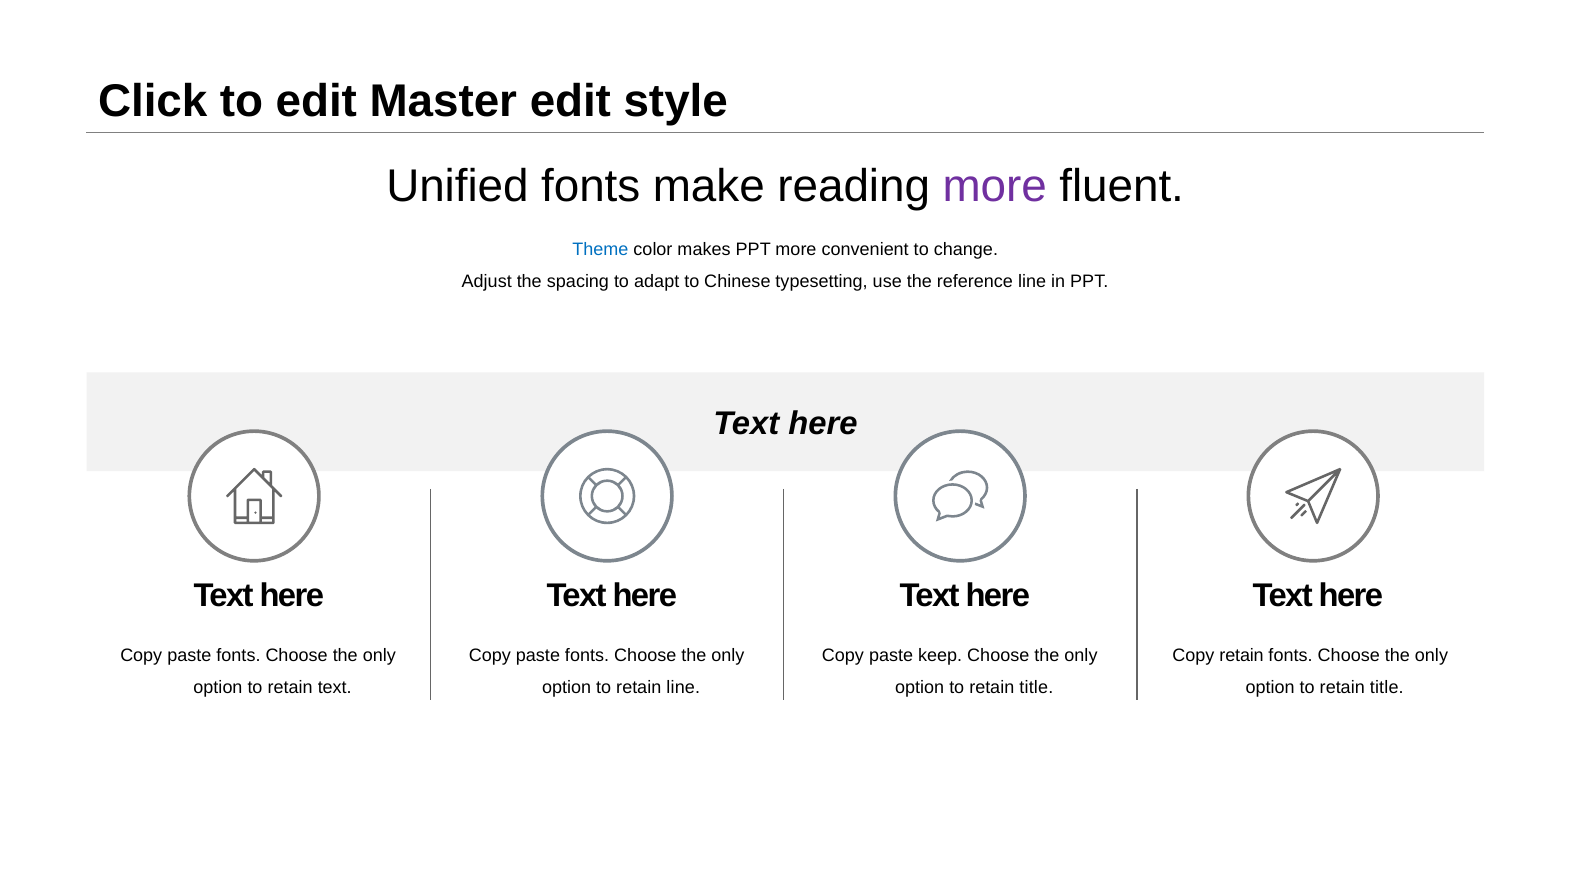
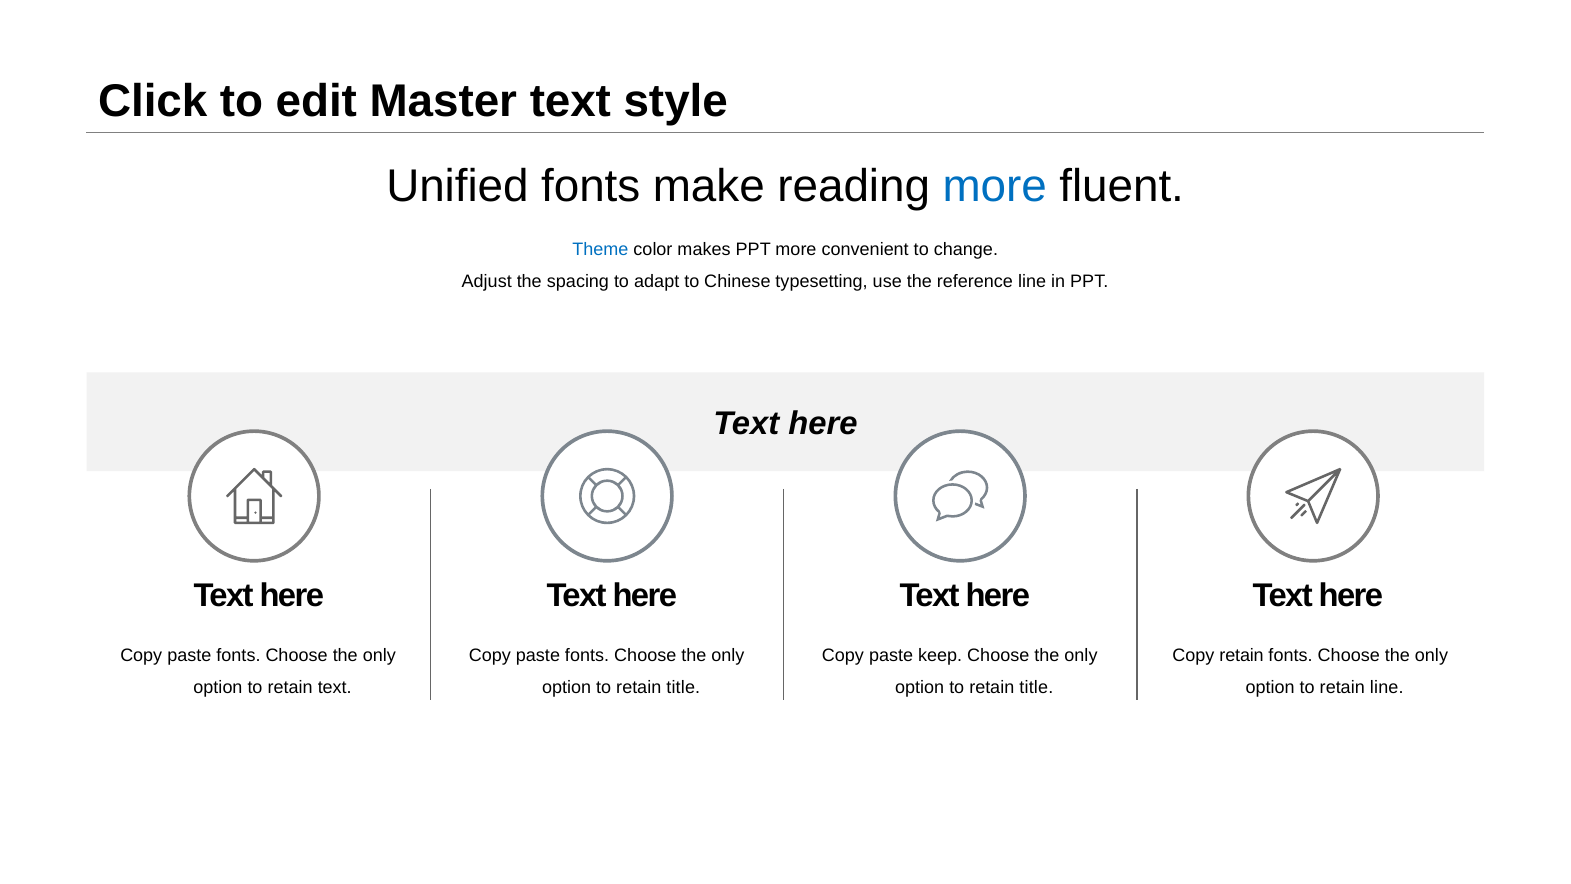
Master edit: edit -> text (570, 102)
more colour: purple -> blue (995, 186)
line: line -> title (683, 687)
title: title -> line (1387, 687)
